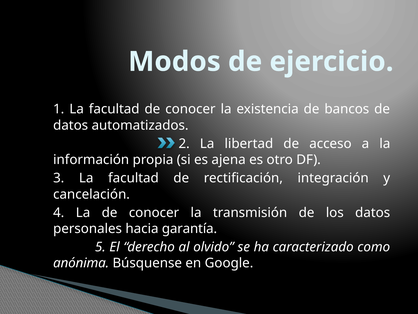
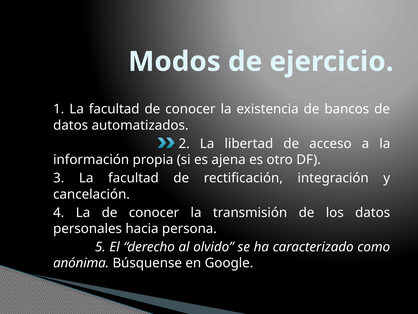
garantía: garantía -> persona (189, 228)
